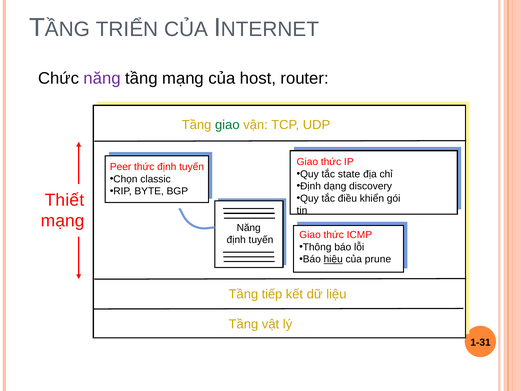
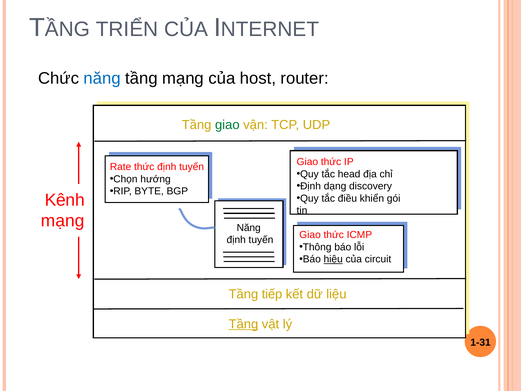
năng colour: purple -> blue (102, 78)
Peer: Peer -> Rate (121, 167)
state: state -> head (349, 174)
classic: classic -> hướng (156, 179)
Thiết: Thiết -> Kênh (65, 200)
prune: prune -> circuit (378, 259)
Tầng underline: none -> present (243, 324)
